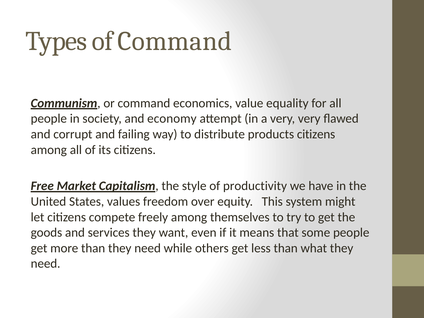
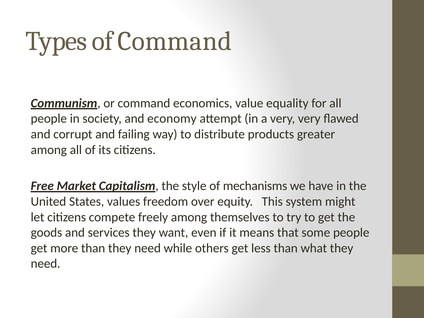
products citizens: citizens -> greater (316, 134)
productivity: productivity -> mechanisms (255, 186)
